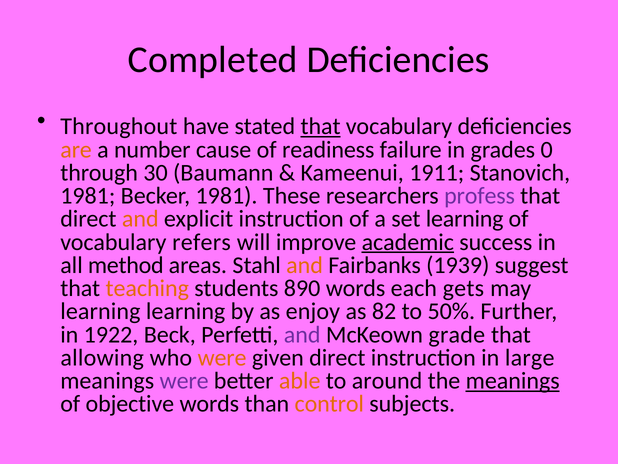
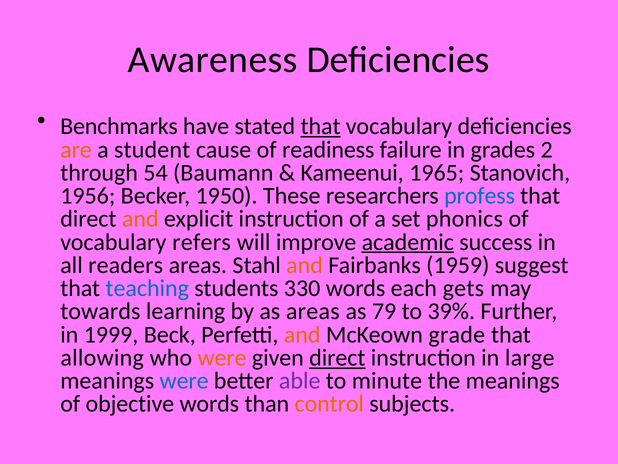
Completed: Completed -> Awareness (213, 60)
Throughout: Throughout -> Benchmarks (119, 126)
number: number -> student (152, 149)
0: 0 -> 2 (547, 149)
30: 30 -> 54 (156, 173)
1911: 1911 -> 1965 (437, 173)
1981: 1981 -> 1956 (88, 196)
Becker 1981: 1981 -> 1950 (227, 196)
profess colour: purple -> blue (480, 196)
set learning: learning -> phonics (464, 219)
method: method -> readers (126, 265)
1939: 1939 -> 1959 (458, 265)
teaching colour: orange -> blue (147, 288)
890: 890 -> 330 (302, 288)
learning: learning -> towards (100, 311)
as enjoy: enjoy -> areas (313, 311)
82: 82 -> 79 (384, 311)
50%: 50% -> 39% (451, 311)
1922: 1922 -> 1999 (111, 334)
and colour: purple -> orange (302, 334)
direct underline: none -> present (337, 357)
were colour: purple -> blue (184, 380)
able colour: orange -> purple (300, 380)
around: around -> minute (387, 380)
meanings underline: present -> none (513, 380)
